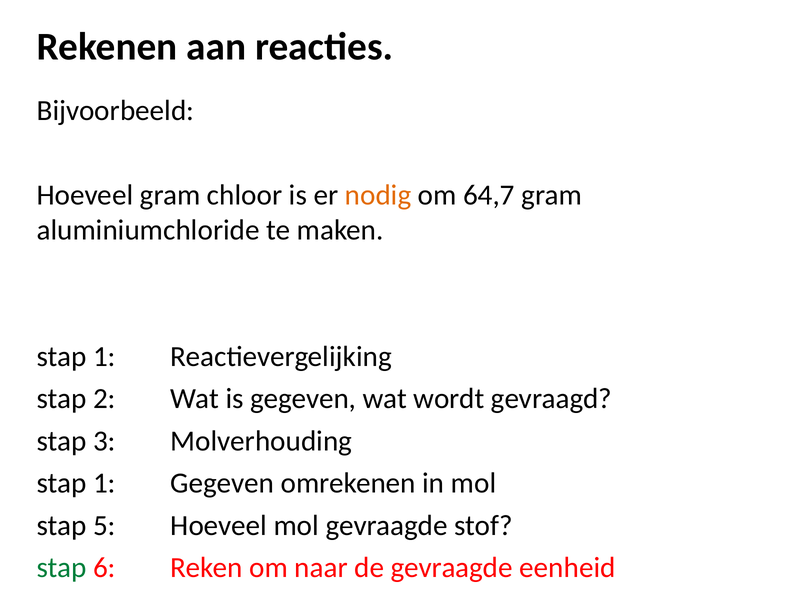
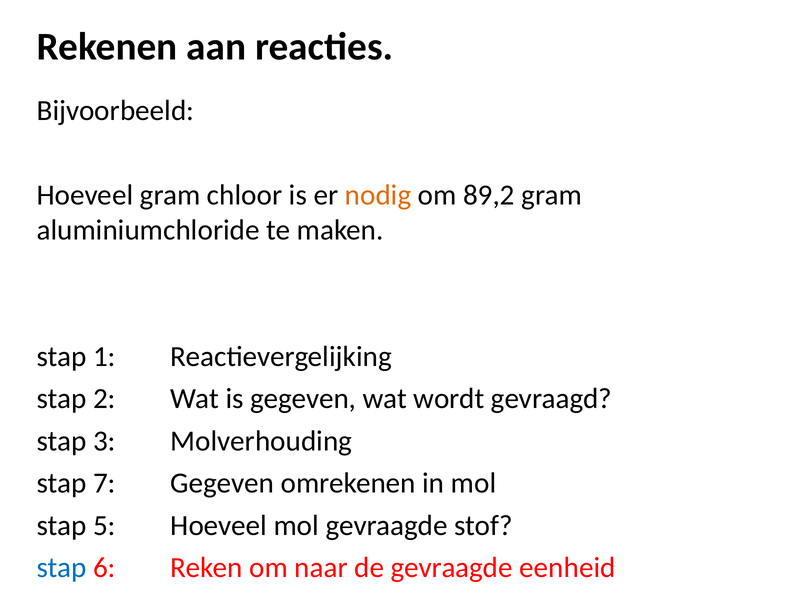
64,7: 64,7 -> 89,2 (489, 195)
1: 1 -> 7 (104, 483)
stap colour: green -> blue (62, 568)
